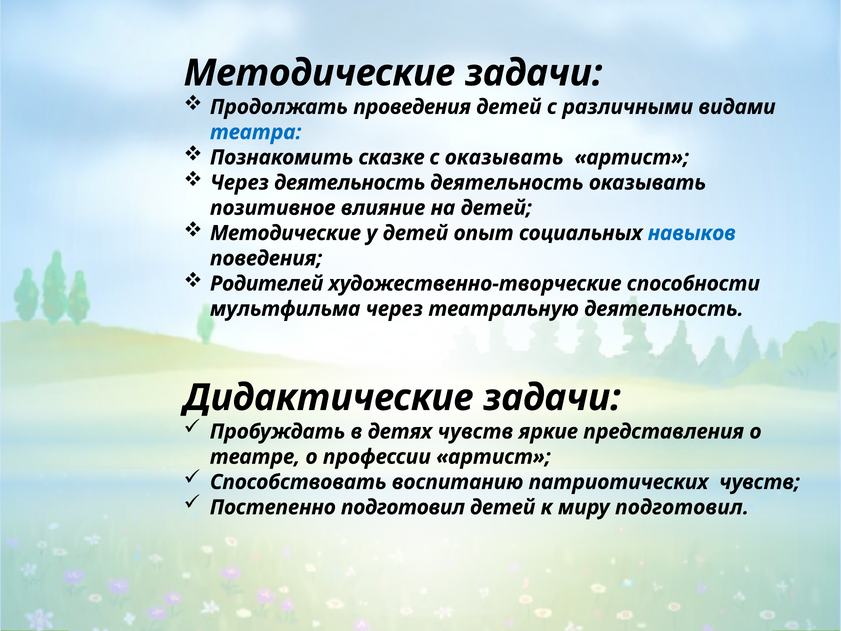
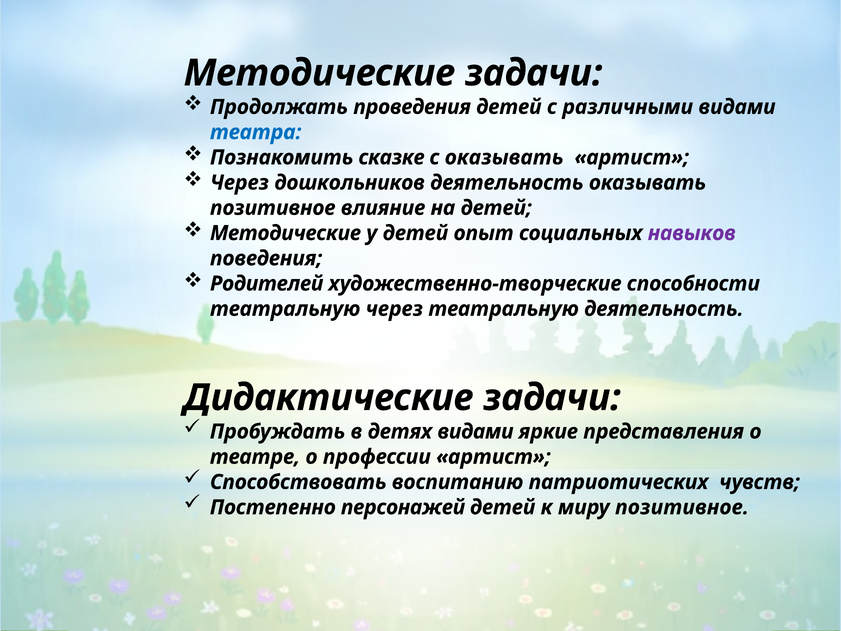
Через деятельность: деятельность -> дошкольников (350, 183)
навыков colour: blue -> purple (692, 233)
мультфильма: мультфильма -> театральную (285, 309)
детях чувств: чувств -> видами (476, 431)
Постепенно подготовил: подготовил -> персонажей (403, 507)
миру подготовил: подготовил -> позитивное (682, 507)
